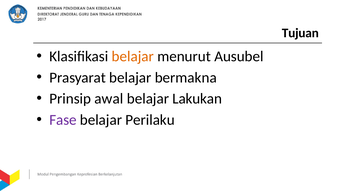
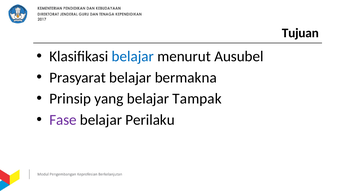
belajar colour: orange -> blue (133, 56)
awal: awal -> yang (109, 99)
Lakukan: Lakukan -> Tampak (197, 99)
